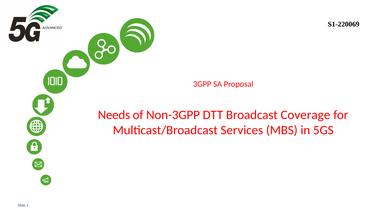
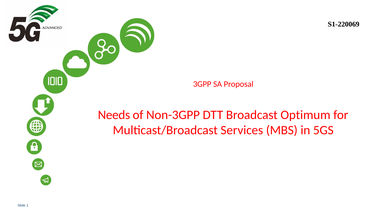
Coverage: Coverage -> Optimum (305, 115)
